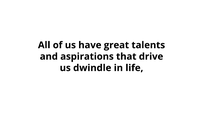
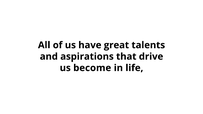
dwindle: dwindle -> become (92, 68)
